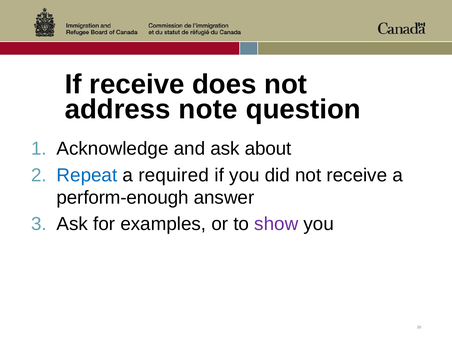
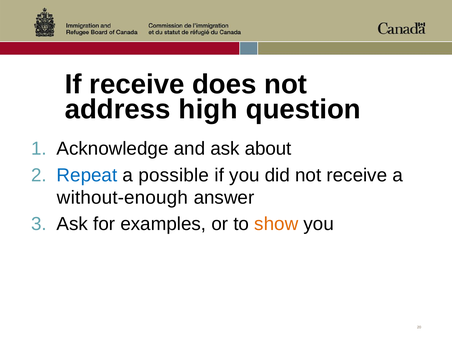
note: note -> high (208, 109)
required: required -> possible (174, 175)
perform-enough: perform-enough -> without-enough (122, 198)
show colour: purple -> orange (276, 224)
